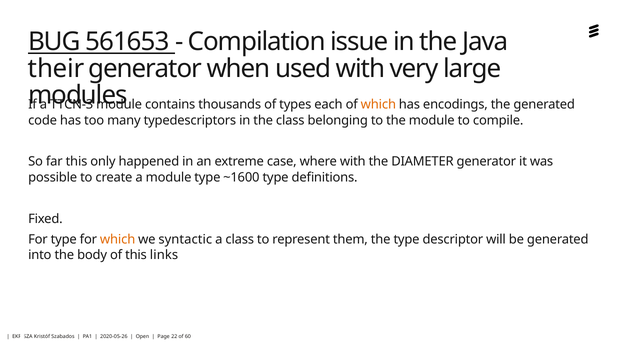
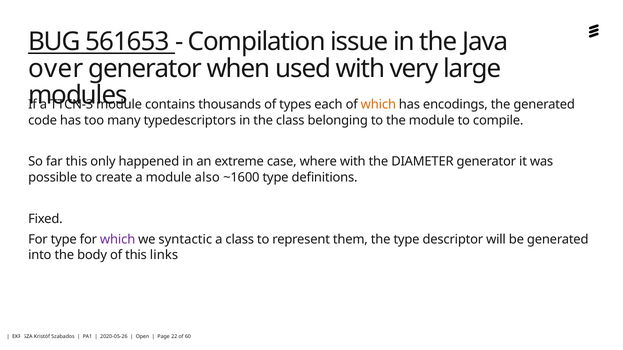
their: their -> over (56, 69)
module type: type -> also (207, 177)
which colour: orange -> purple (118, 240)
